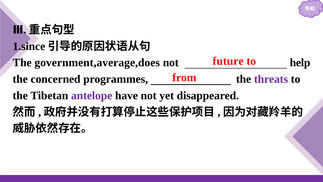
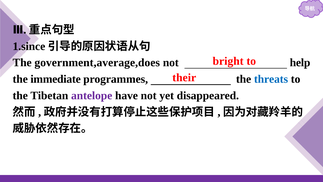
future: future -> bright (228, 61)
from: from -> their (184, 77)
concerned: concerned -> immediate (56, 79)
threats colour: purple -> blue (271, 79)
